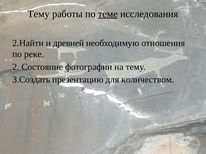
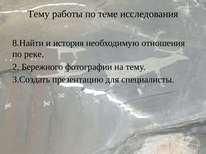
теме underline: present -> none (108, 14)
2.Найти: 2.Найти -> 8.Найти (28, 43)
древней: древней -> история (69, 43)
Состояние: Состояние -> Бережного (42, 67)
количеством: количеством -> специалисты (148, 80)
